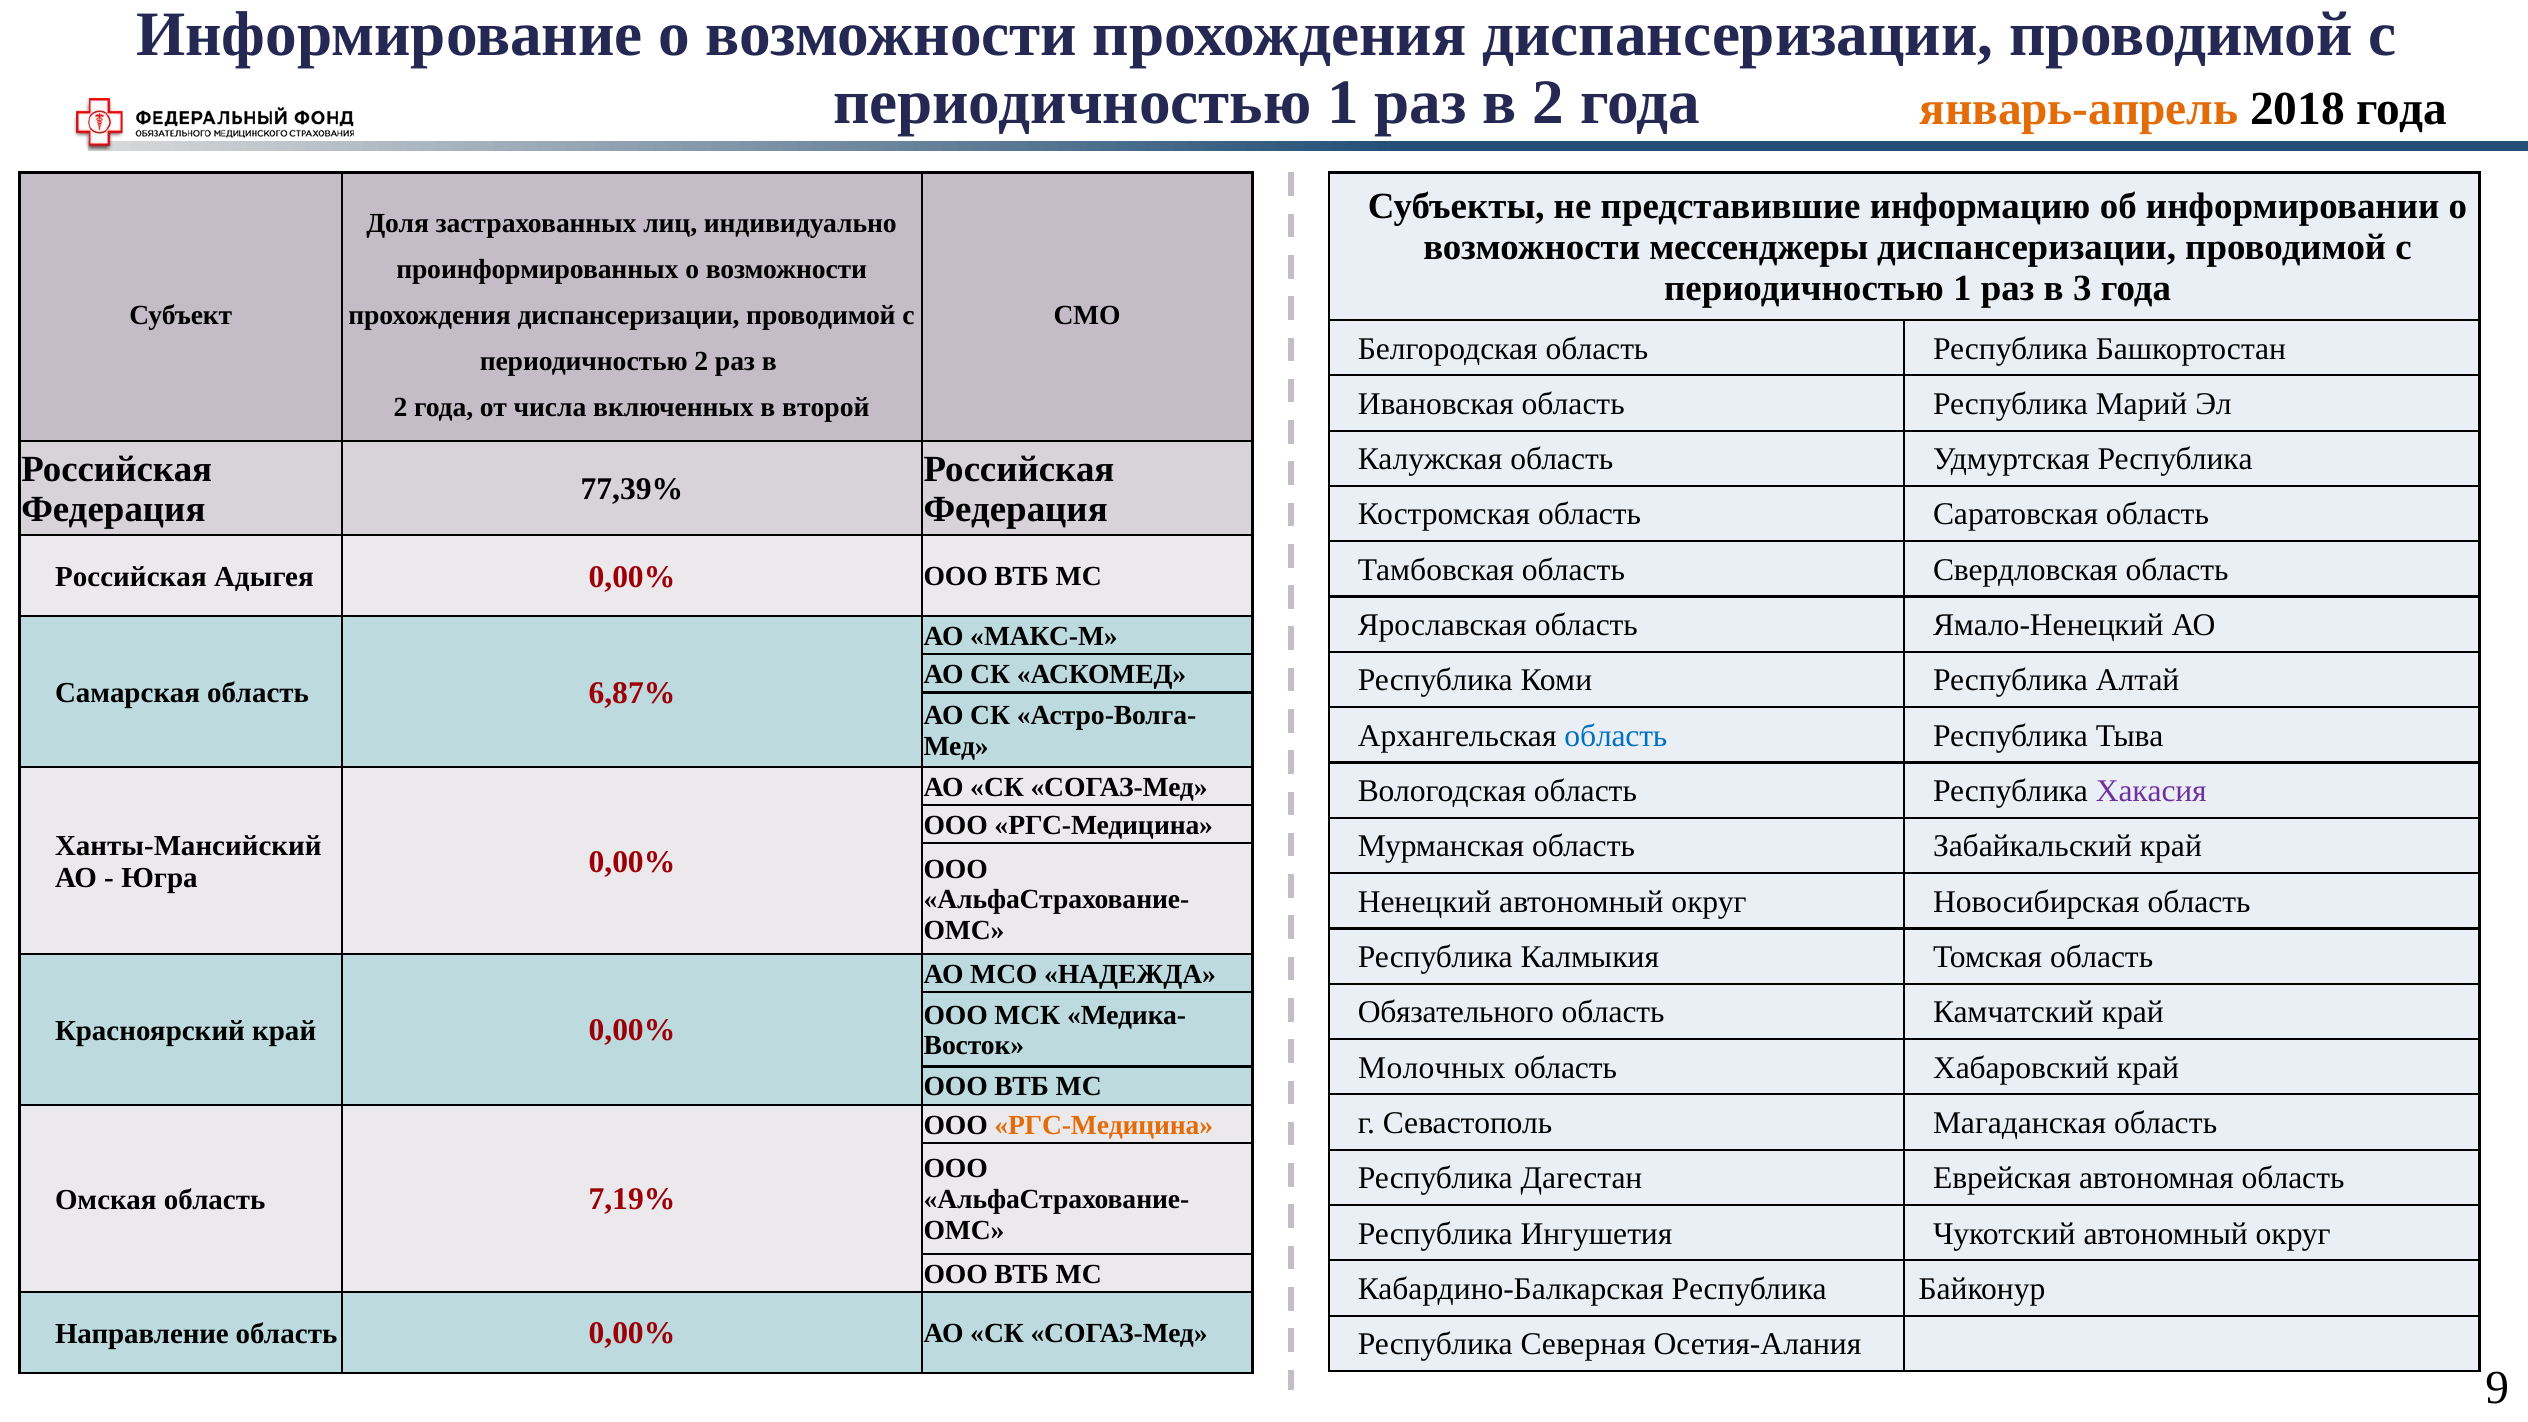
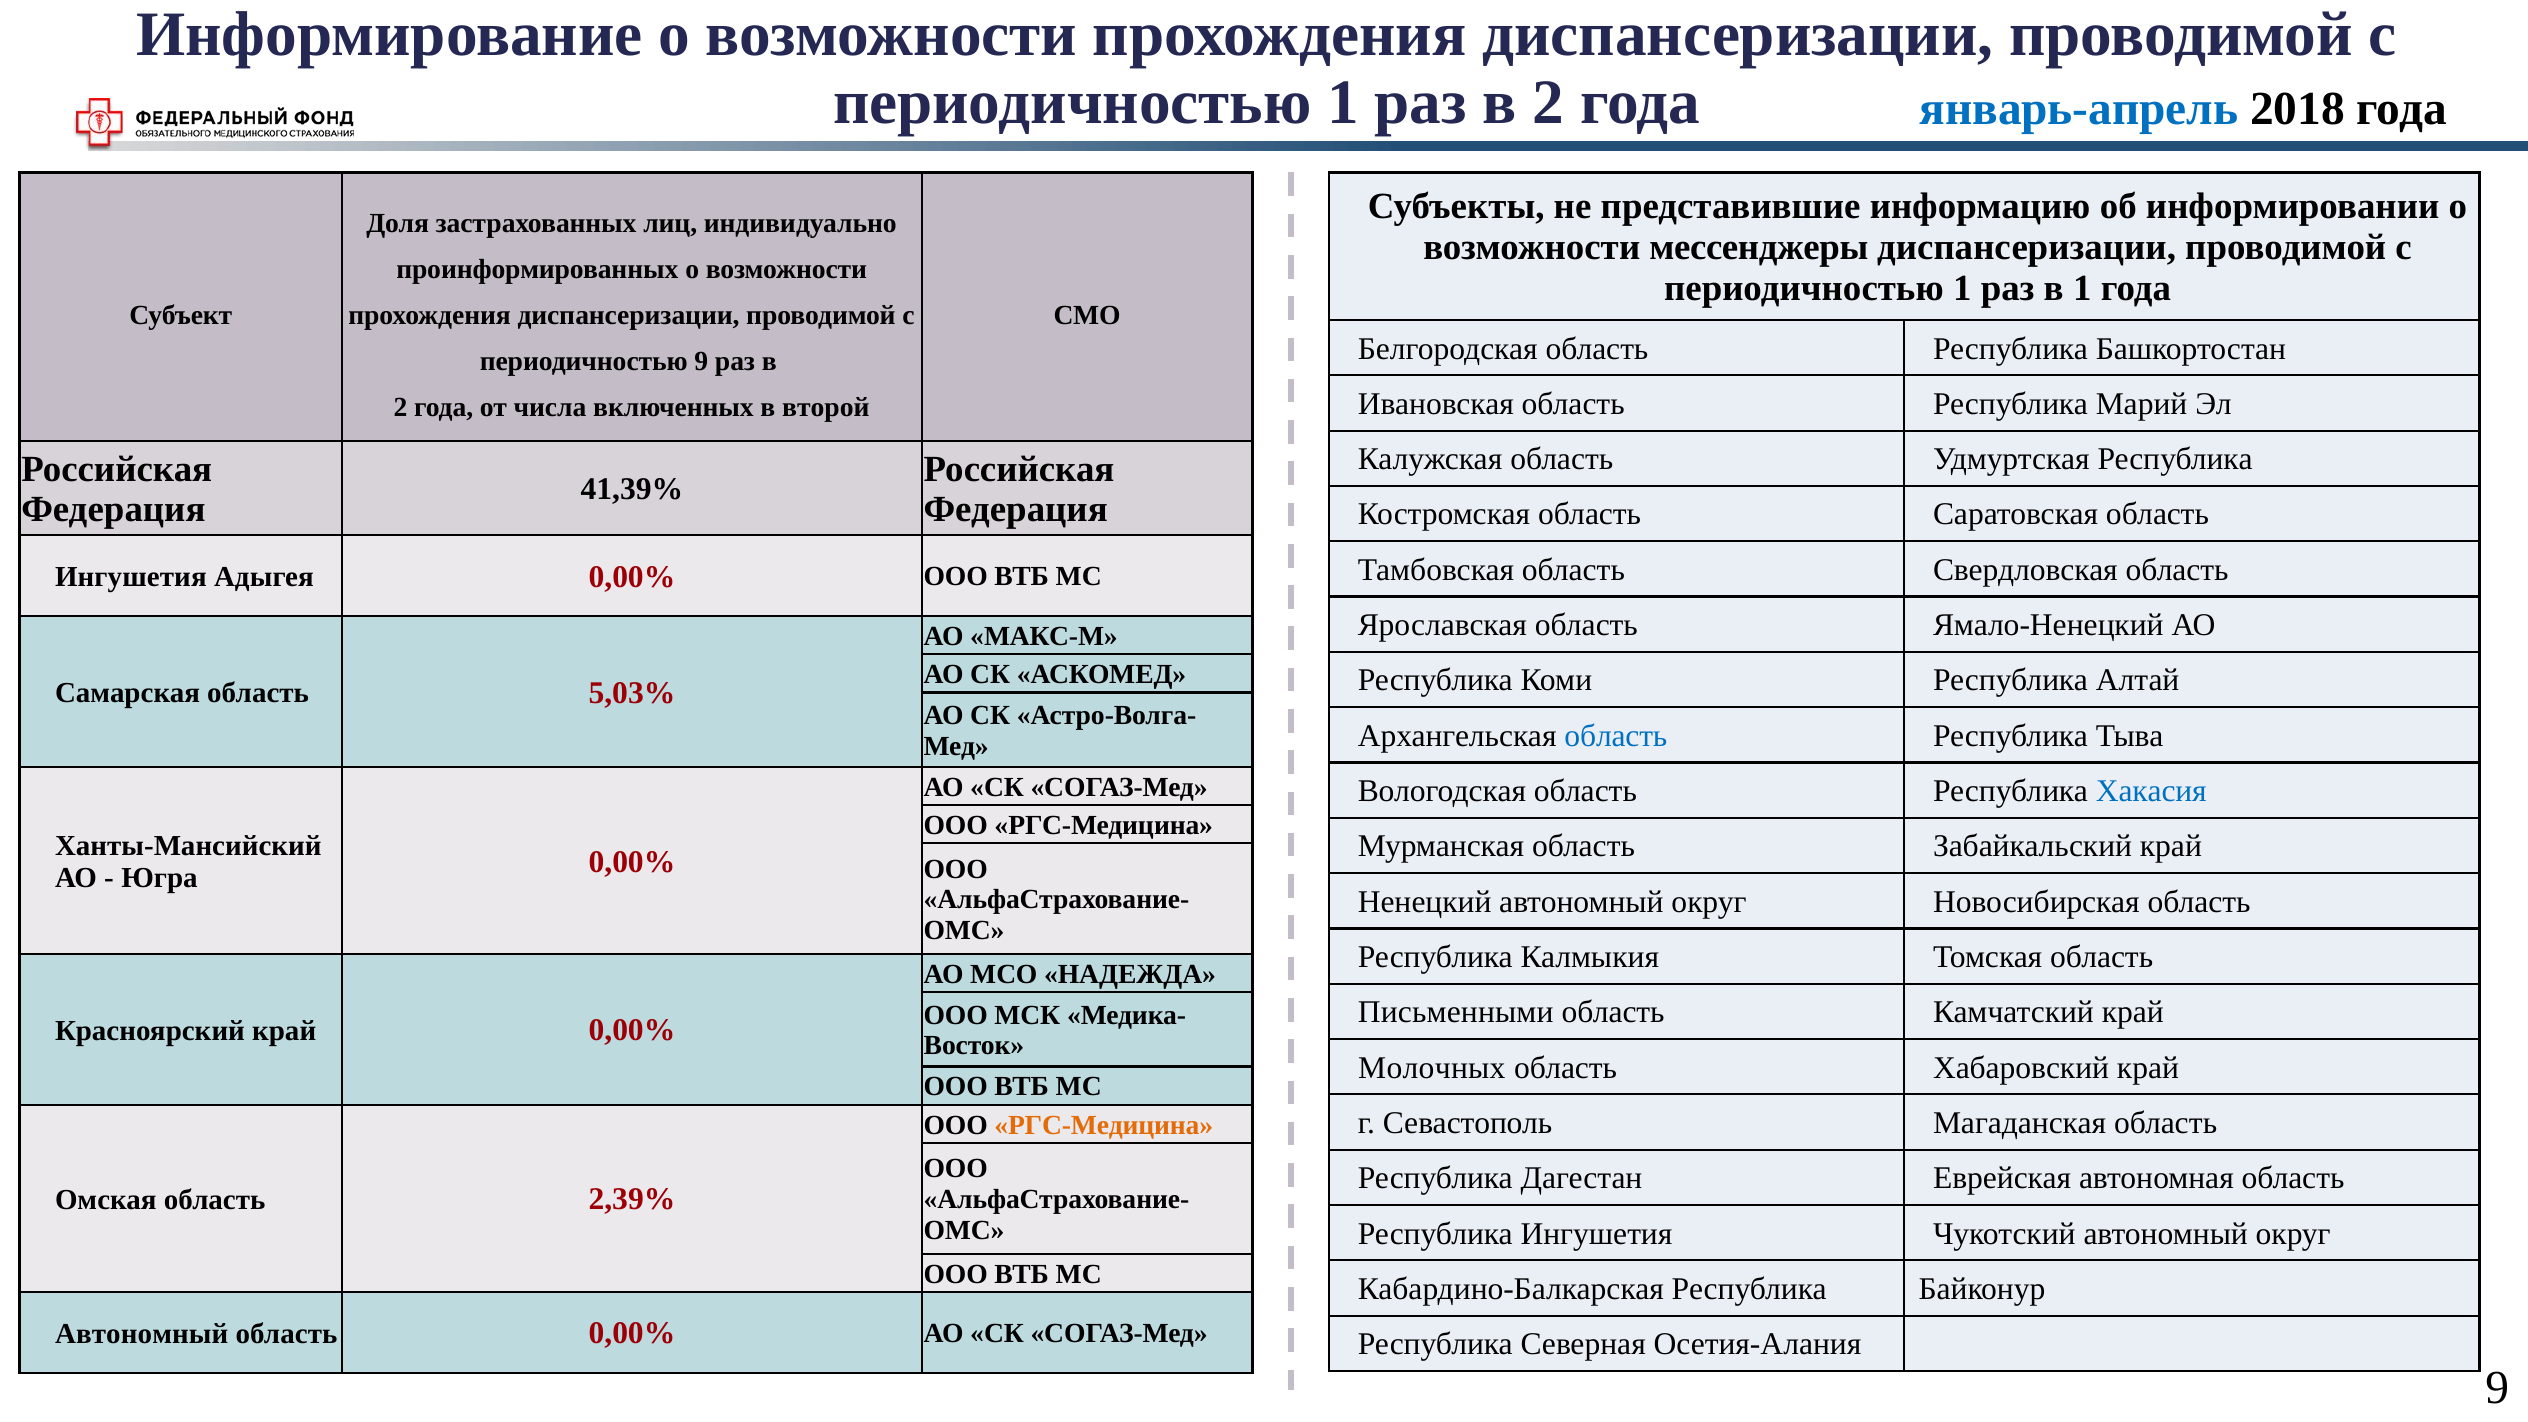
январь-апрель colour: orange -> blue (2079, 108)
в 3: 3 -> 1 (2082, 288)
периодичностью 2: 2 -> 9 (701, 361)
77,39%: 77,39% -> 41,39% (632, 489)
Российская: Российская -> Ингушетия (131, 577)
6,87%: 6,87% -> 5,03% (632, 693)
Хакасия colour: purple -> blue (2151, 791)
Обязательного: Обязательного -> Письменными (1456, 1012)
7,19%: 7,19% -> 2,39% (632, 1200)
Направление: Направление -> Автономный (142, 1334)
